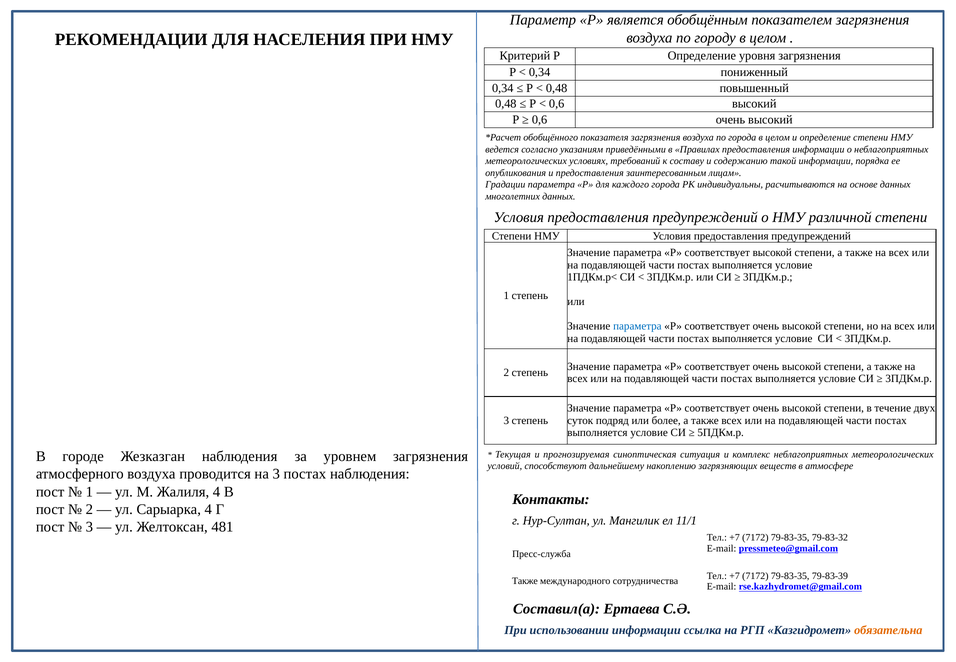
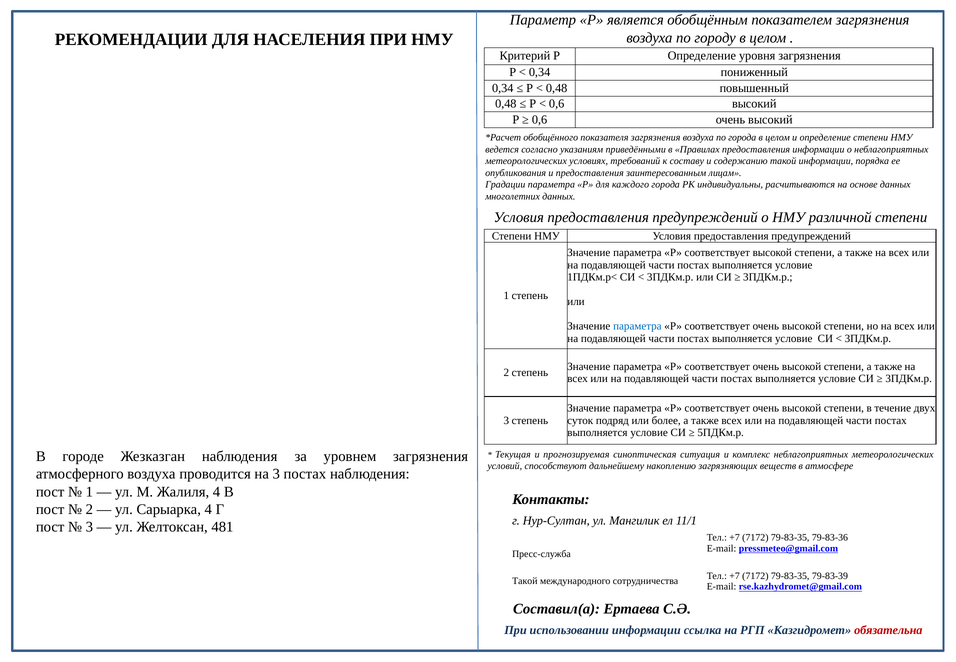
79-83-32: 79-83-32 -> 79-83-36 (830, 537)
Также: Также -> Такой (525, 581)
обязательна colour: orange -> red (888, 630)
